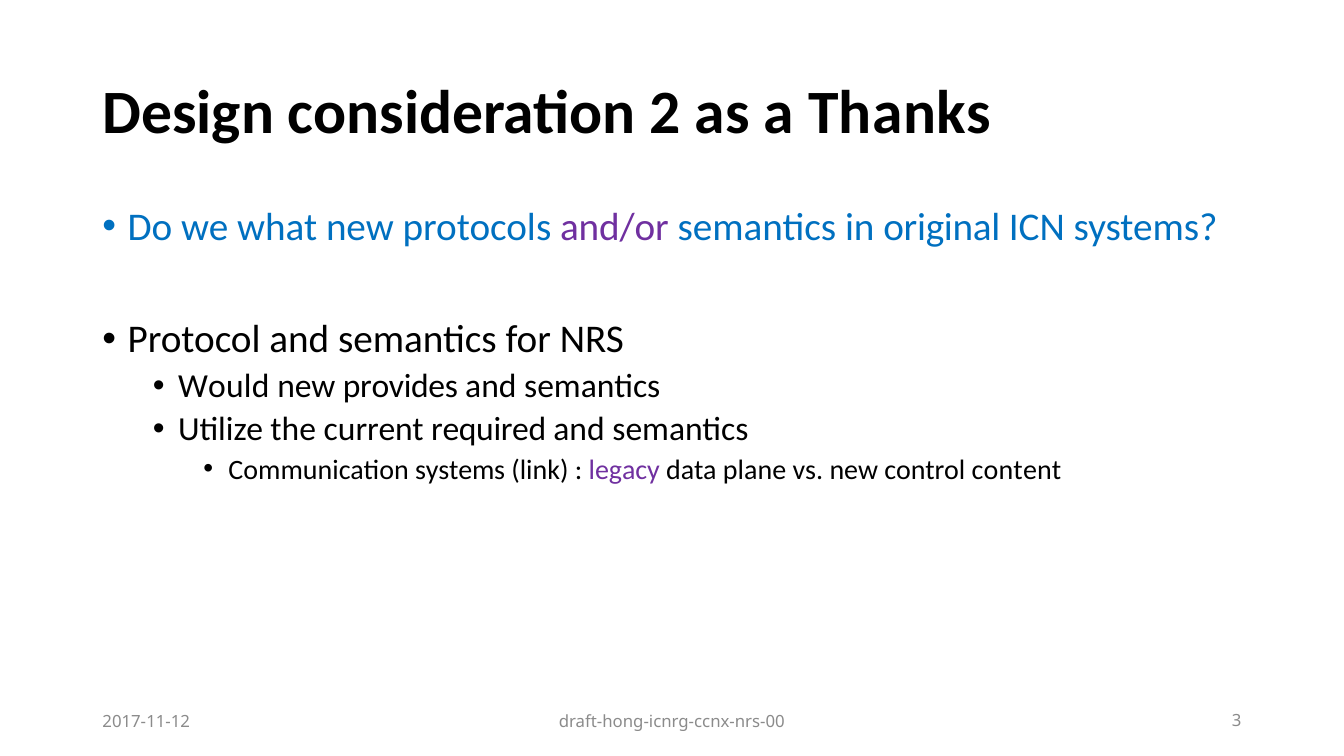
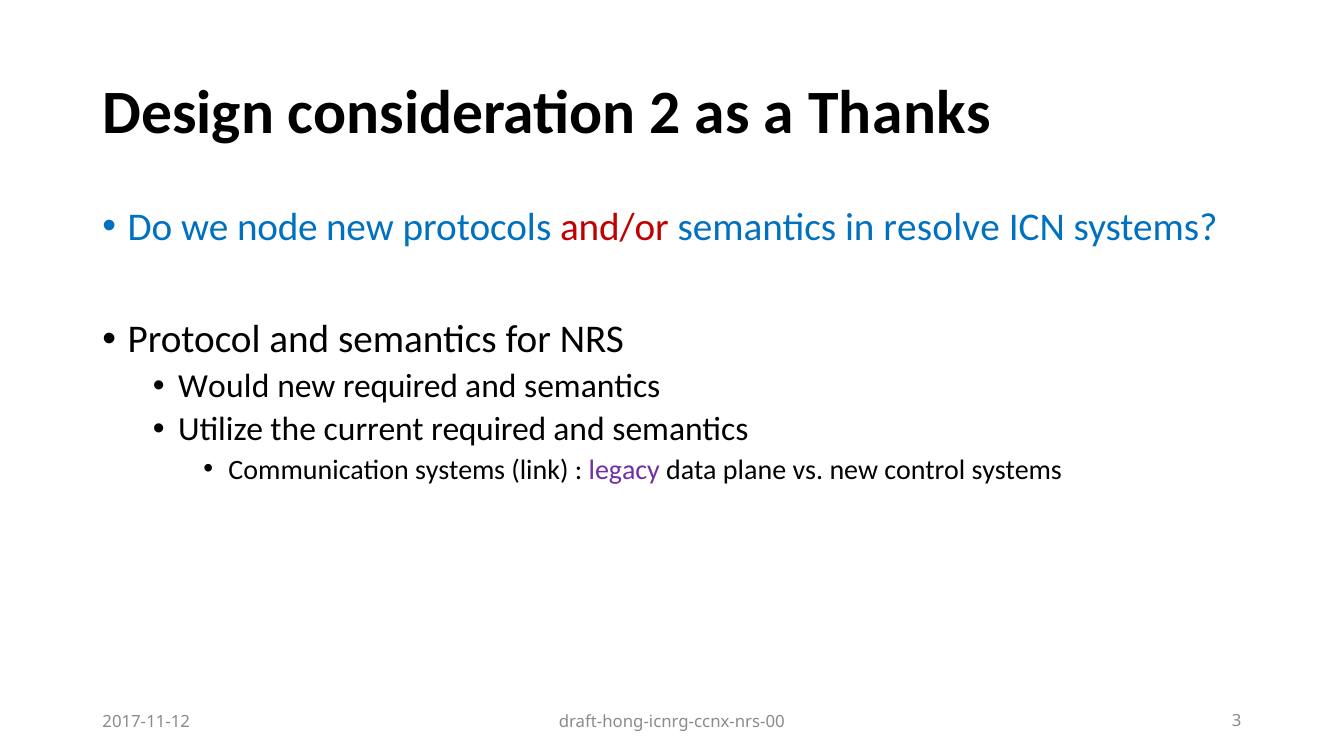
what: what -> node (277, 227)
and/or colour: purple -> red (614, 227)
original: original -> resolve (942, 227)
new provides: provides -> required (400, 386)
control content: content -> systems (1017, 470)
